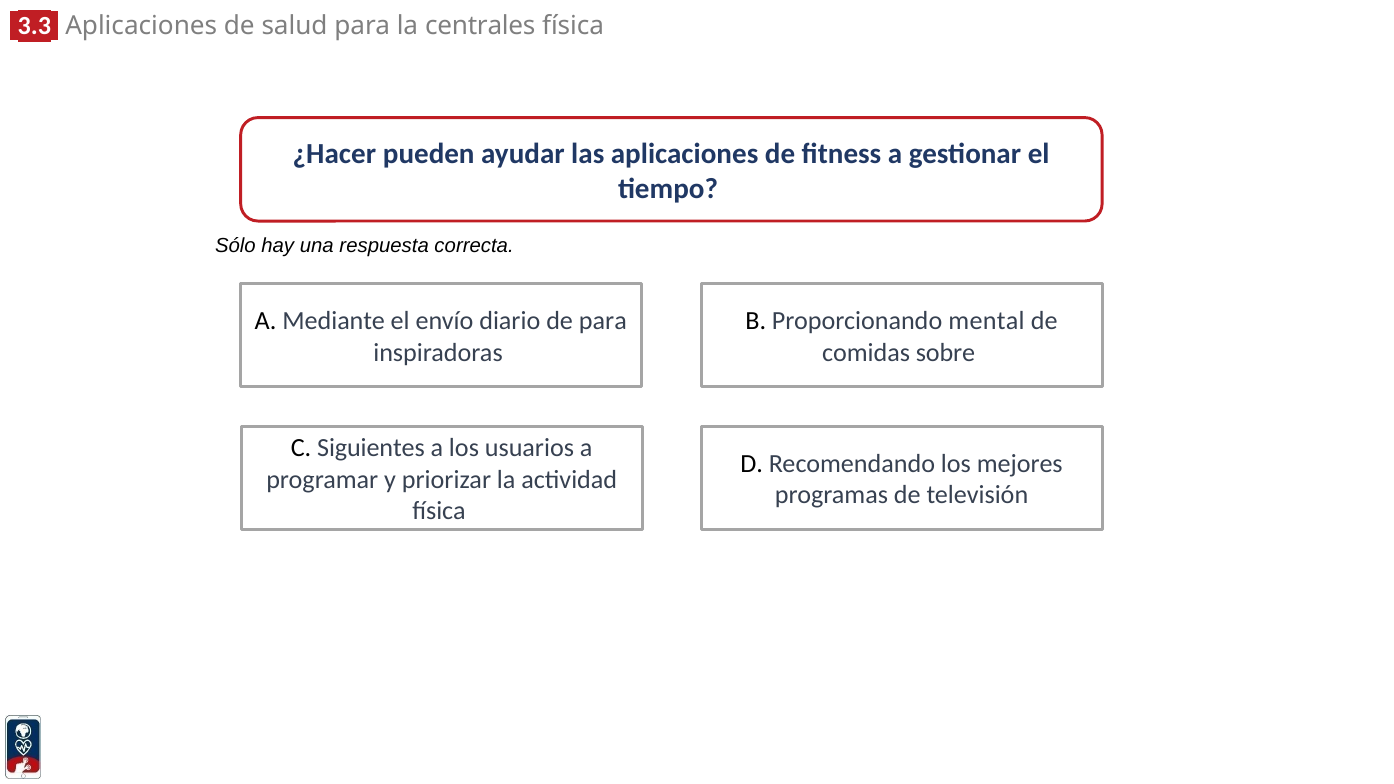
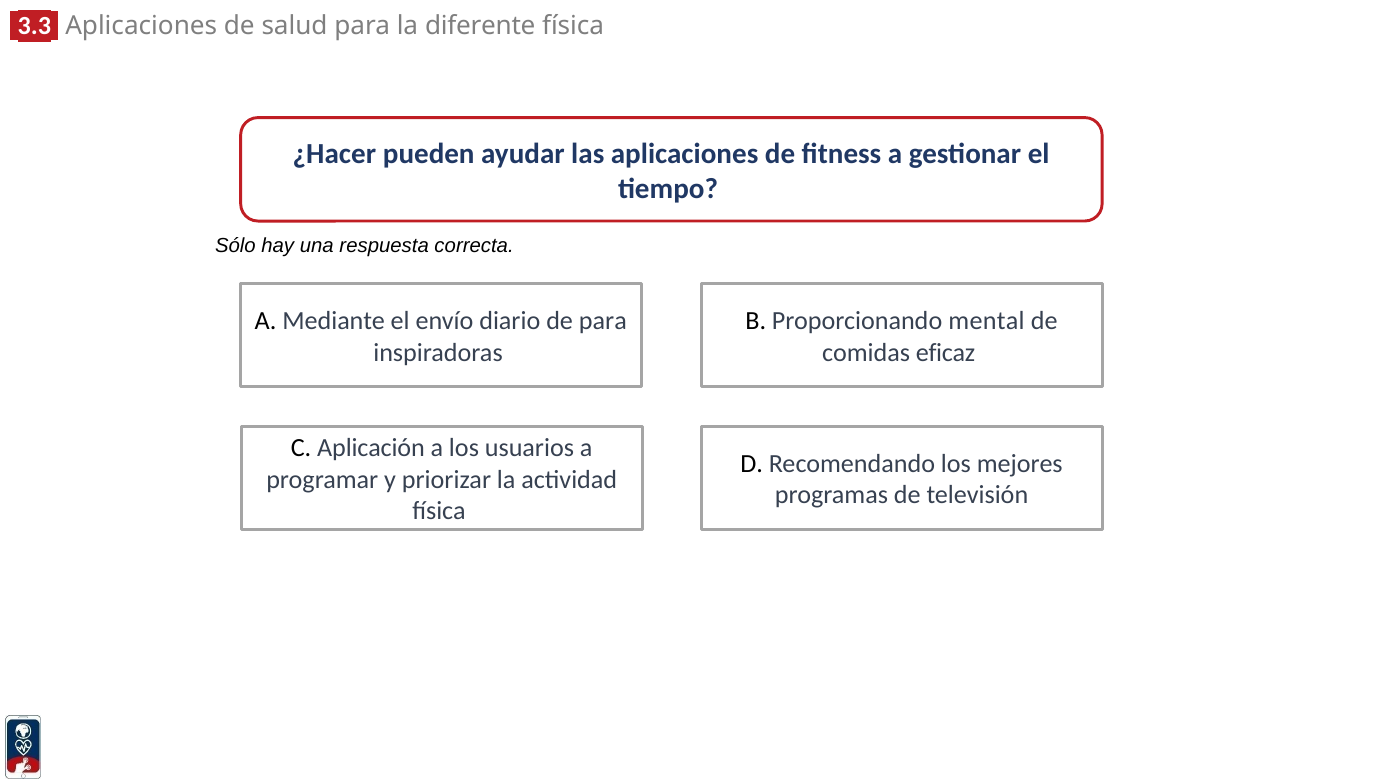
centrales: centrales -> diferente (480, 26)
sobre: sobre -> eficaz (946, 353)
Siguientes: Siguientes -> Aplicación (371, 448)
